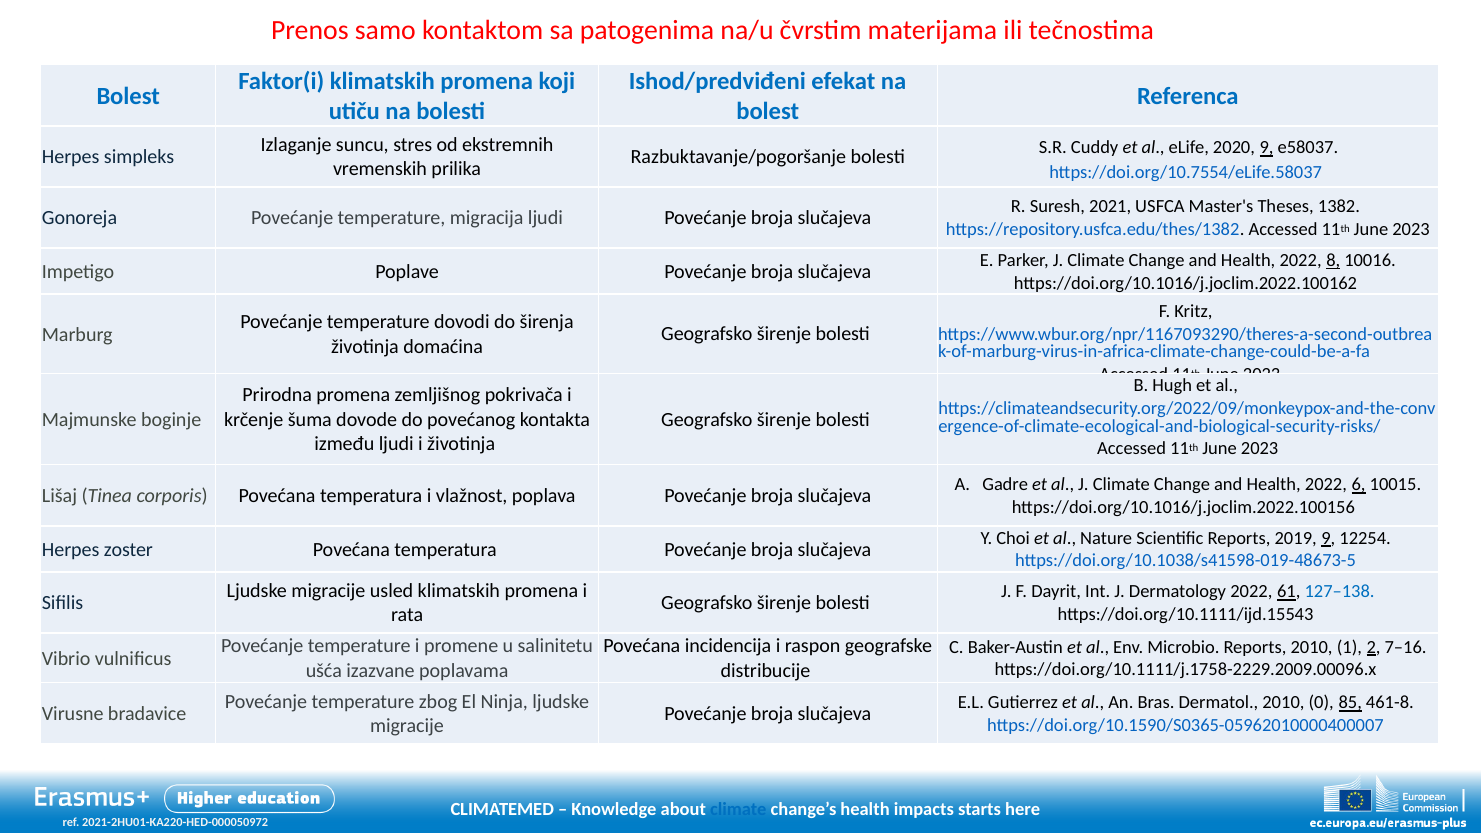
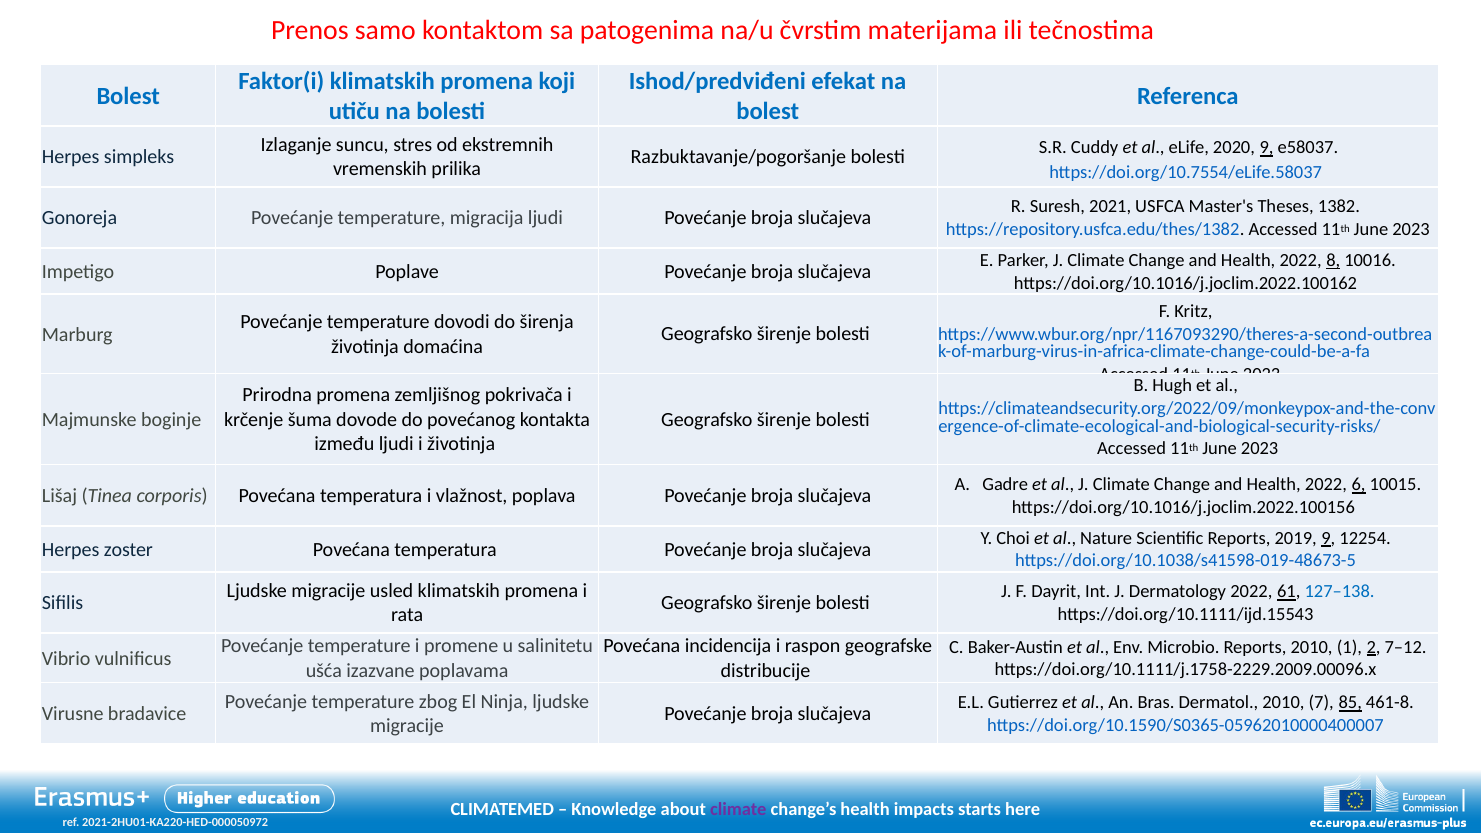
7–16: 7–16 -> 7–12 (1406, 647)
0: 0 -> 7 (1321, 703)
climate colour: blue -> purple (738, 810)
